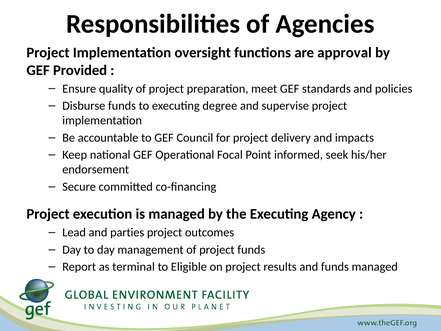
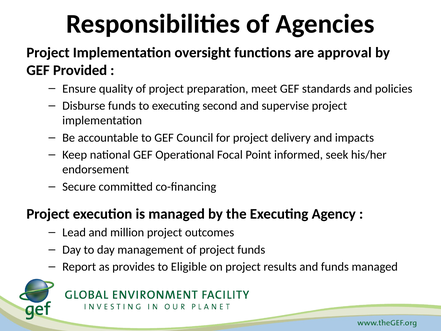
degree: degree -> second (220, 106)
parties: parties -> million (127, 232)
terminal: terminal -> provides (134, 267)
